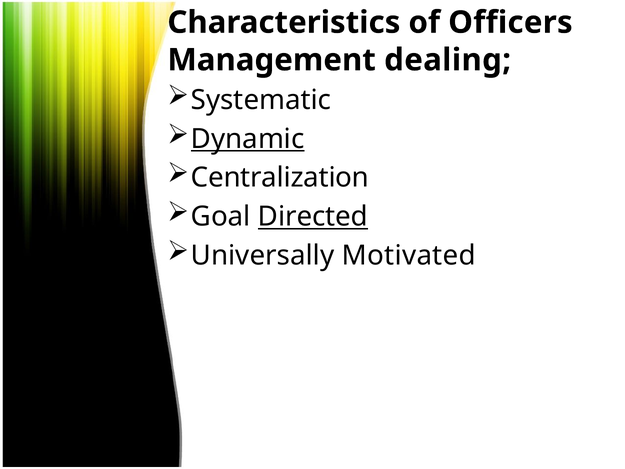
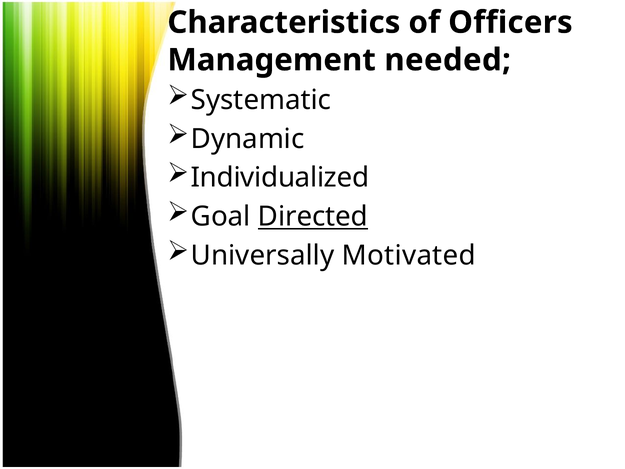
dealing: dealing -> needed (448, 60)
Dynamic underline: present -> none (248, 139)
Centralization: Centralization -> Individualized (280, 178)
